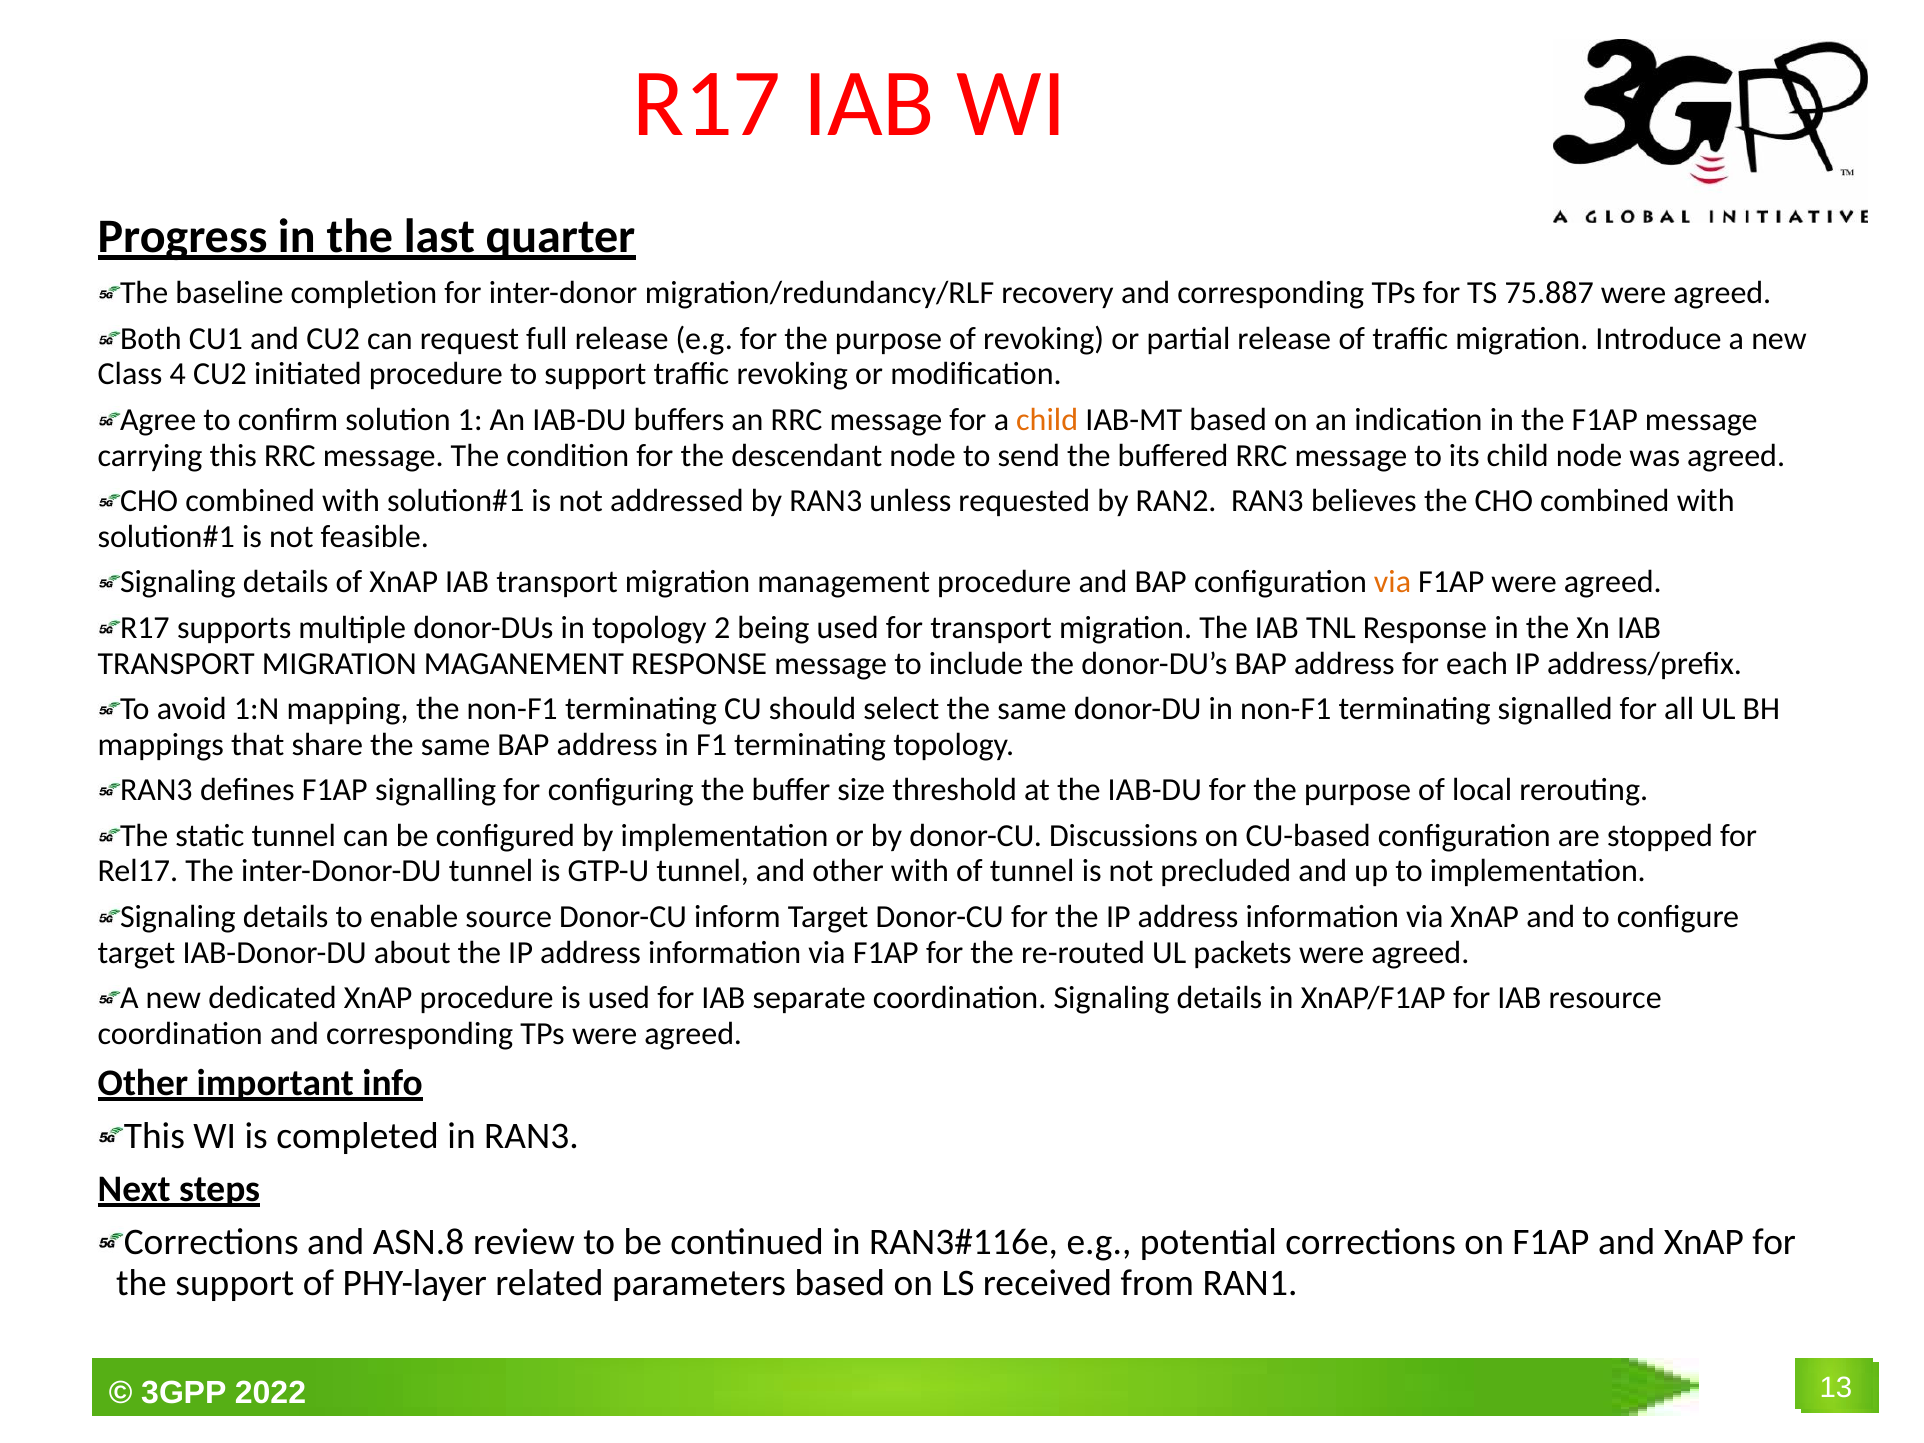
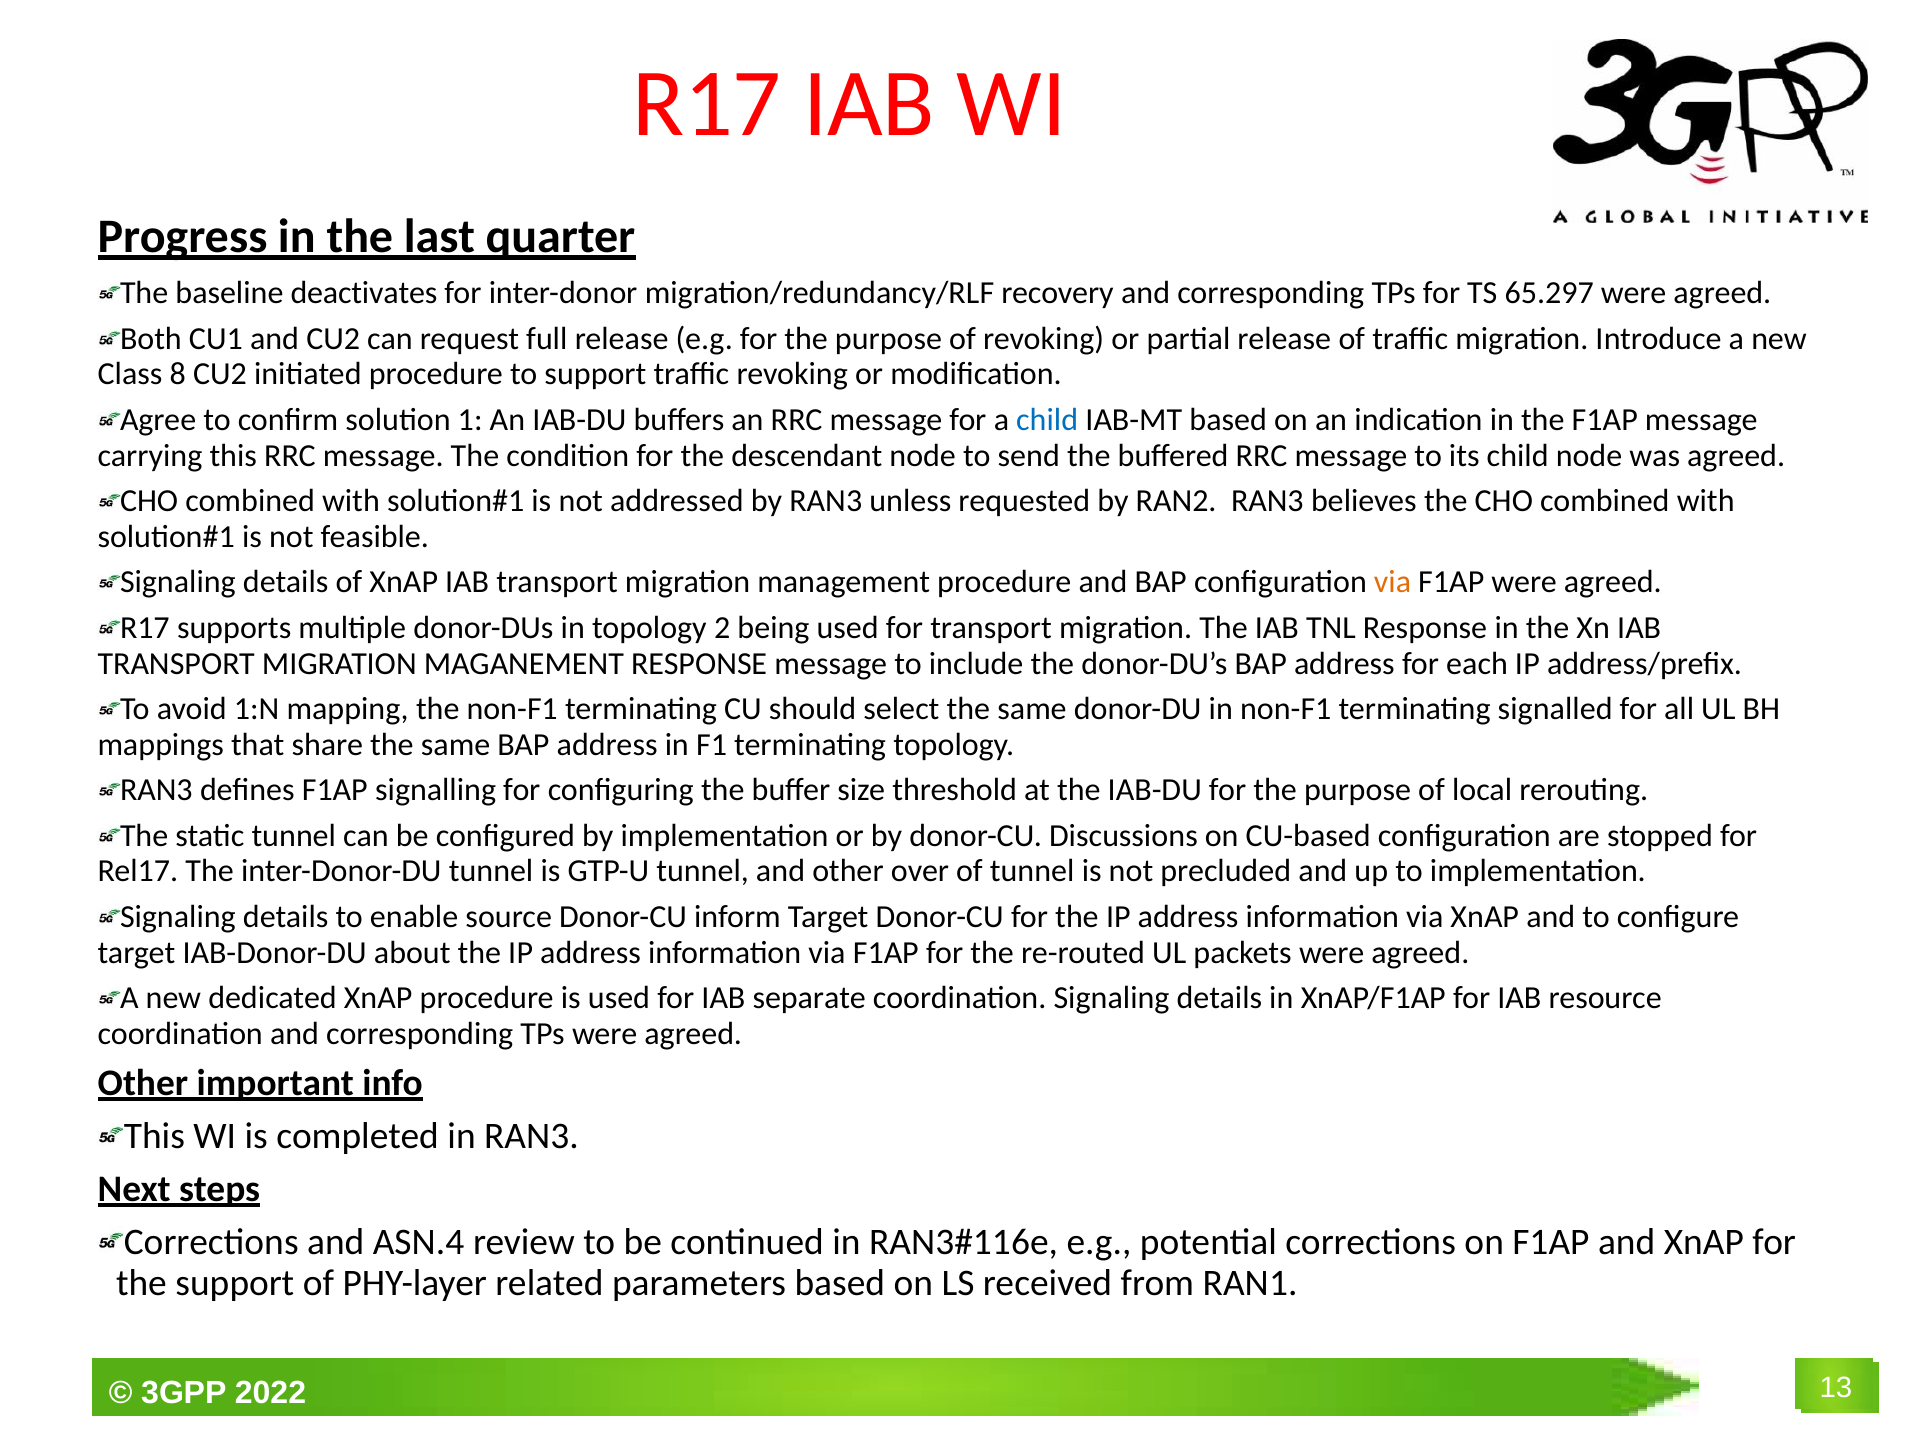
completion: completion -> deactivates (364, 293)
75.887: 75.887 -> 65.297 (1549, 293)
4: 4 -> 8 (178, 374)
child colour: orange -> blue (1047, 420)
other with: with -> over (920, 871)
ASN.8: ASN.8 -> ASN.4 (419, 1242)
